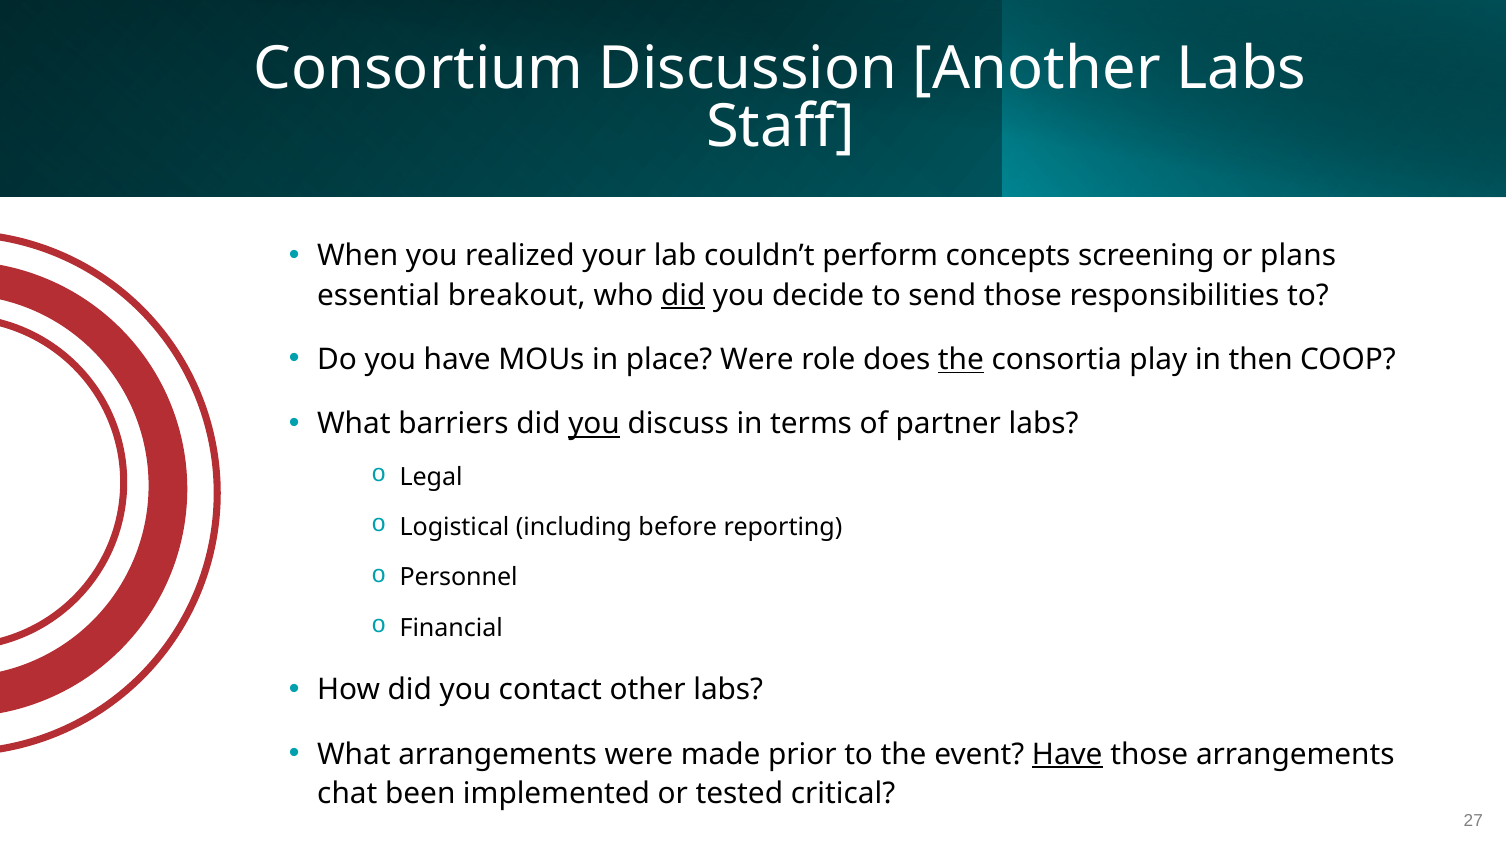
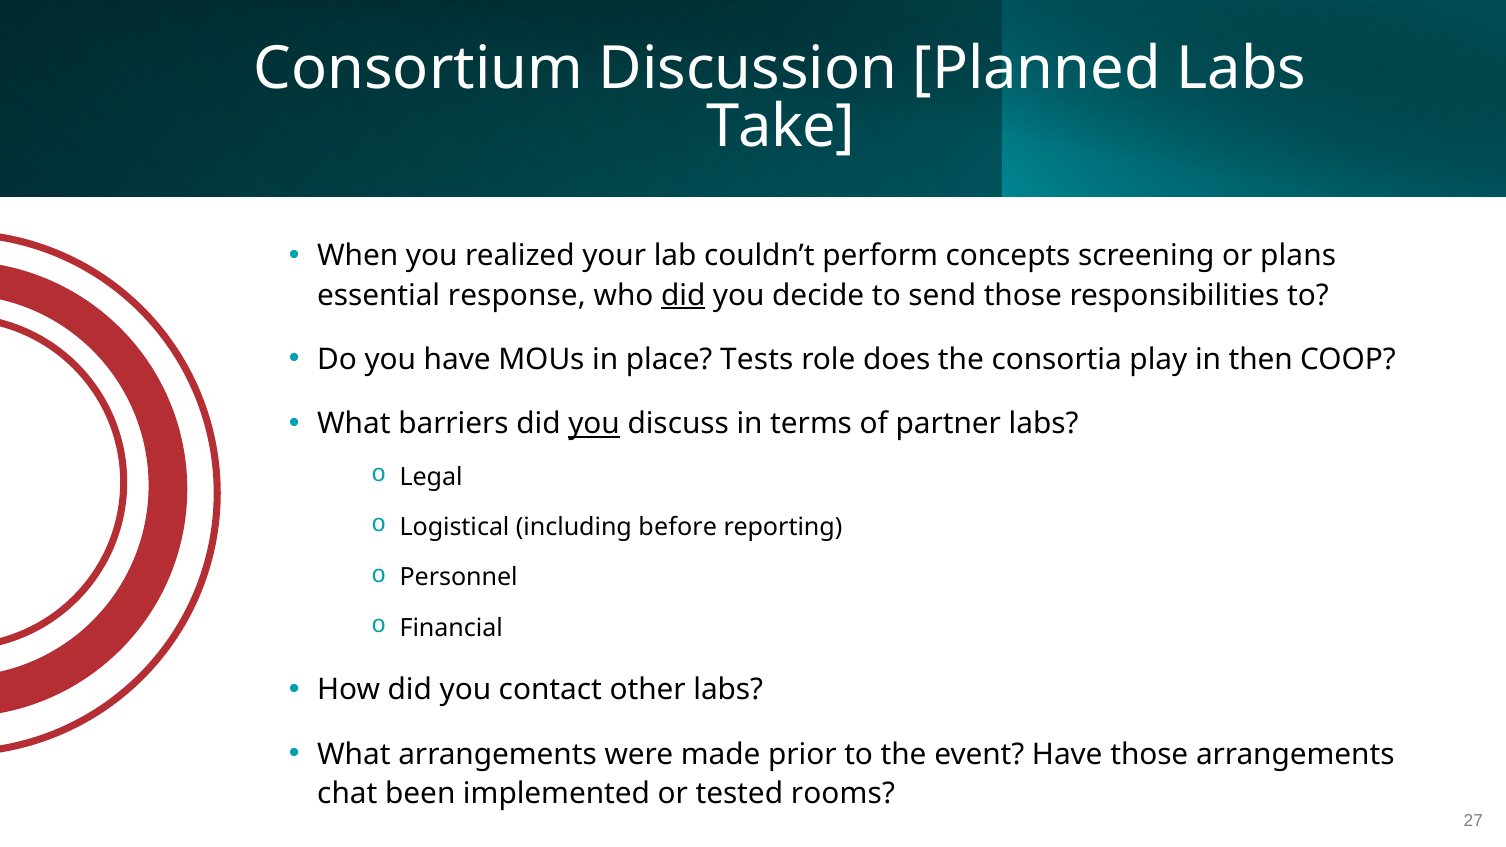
Another: Another -> Planned (1037, 69)
Staff: Staff -> Take (781, 127)
breakout: breakout -> response (517, 295)
place Were: Were -> Tests (757, 360)
the underline: present -> none (961, 360)
Have underline: present -> none (1067, 754)
critical: critical -> rooms (843, 794)
